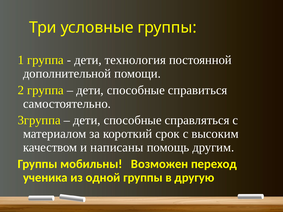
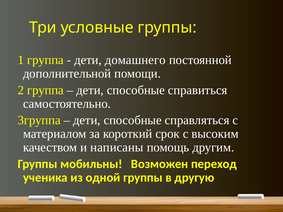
технология: технология -> домашнего (135, 60)
